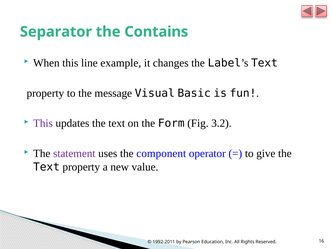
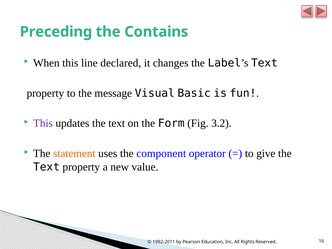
Separator: Separator -> Preceding (56, 32)
example: example -> declared (121, 63)
statement colour: purple -> orange (74, 154)
